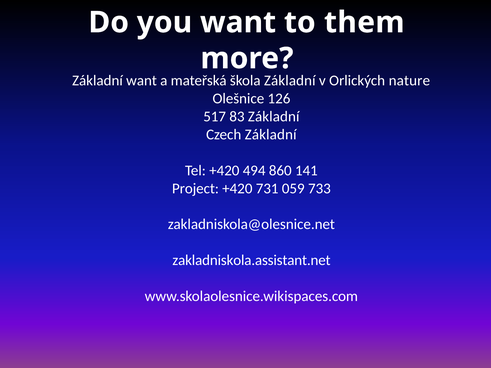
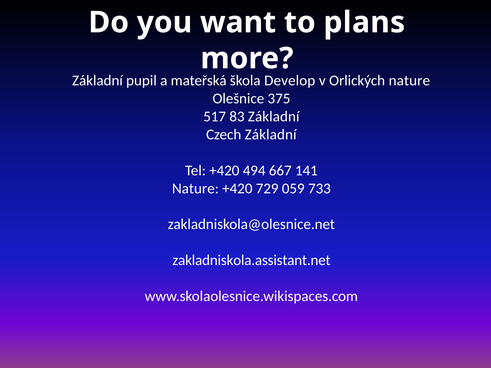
them: them -> plans (364, 22)
Základní want: want -> pupil (141, 81)
Základní: Základní -> Develop (290, 81)
126: 126 -> 375 (279, 99)
860: 860 -> 667 (280, 171)
Project: Project -> Nature (195, 189)
731: 731 -> 729 (267, 189)
